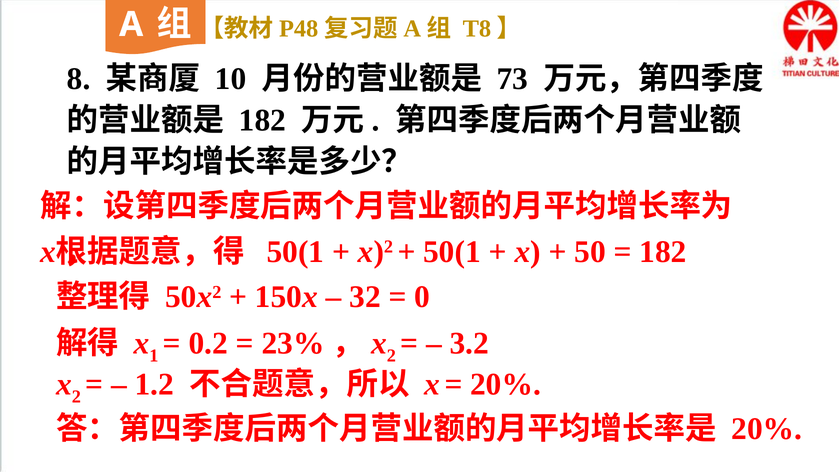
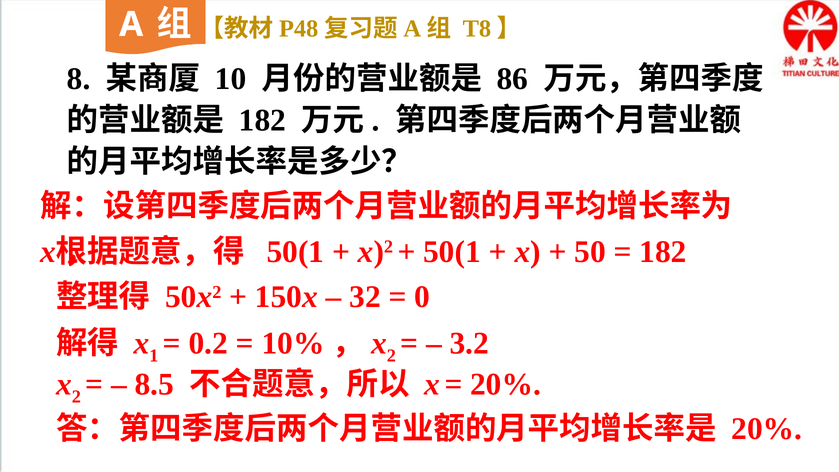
73: 73 -> 86 (512, 79)
23%: 23% -> 10% (293, 343)
1.2: 1.2 -> 8.5 (154, 384)
